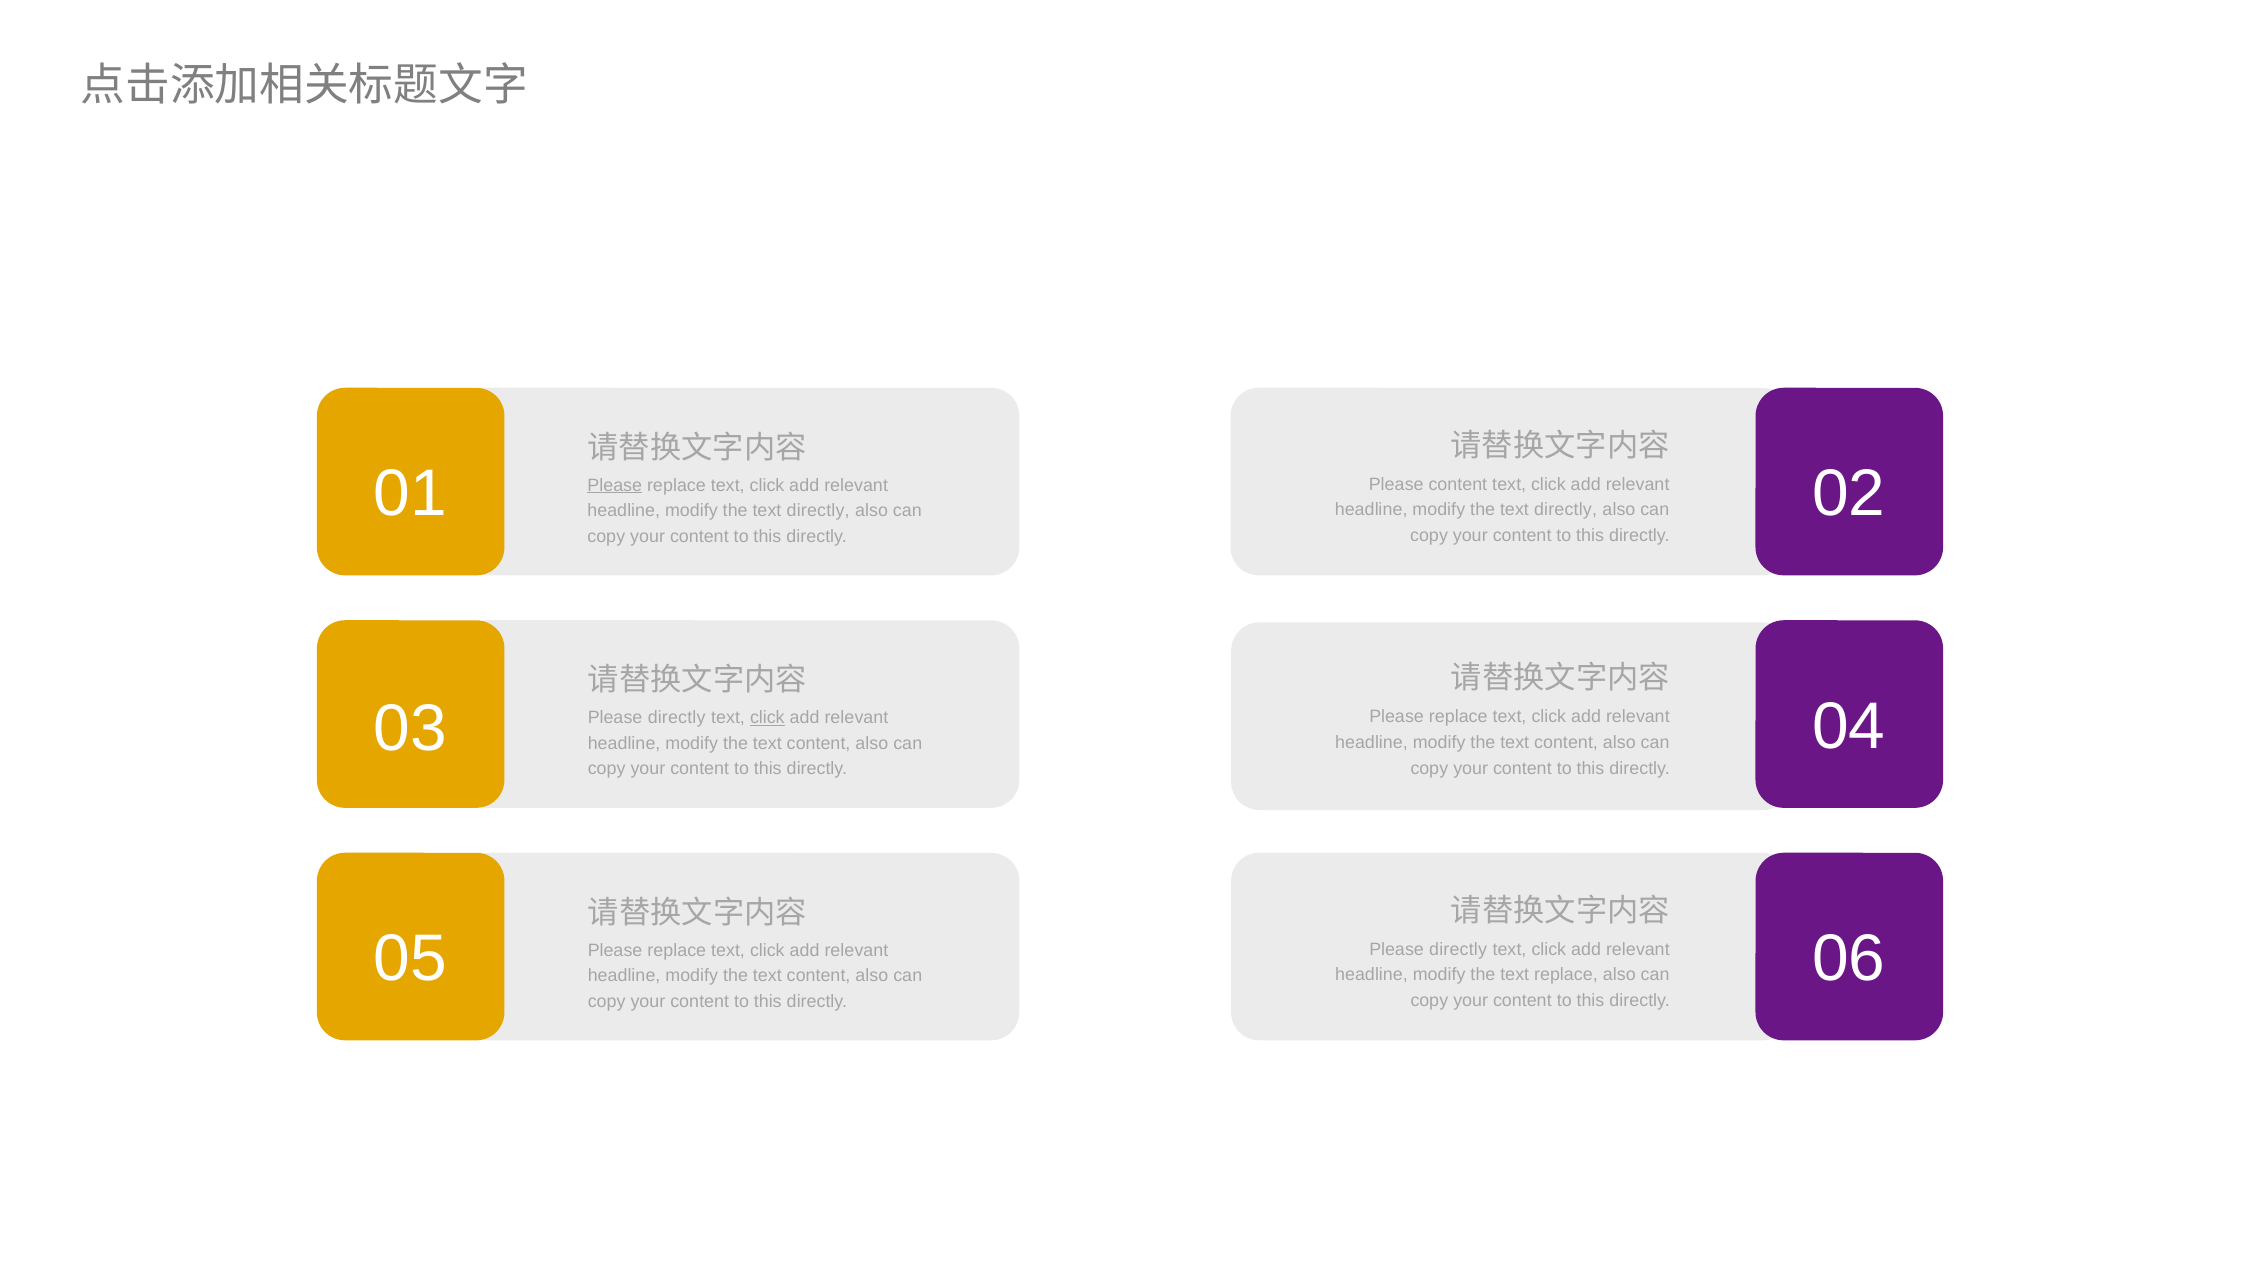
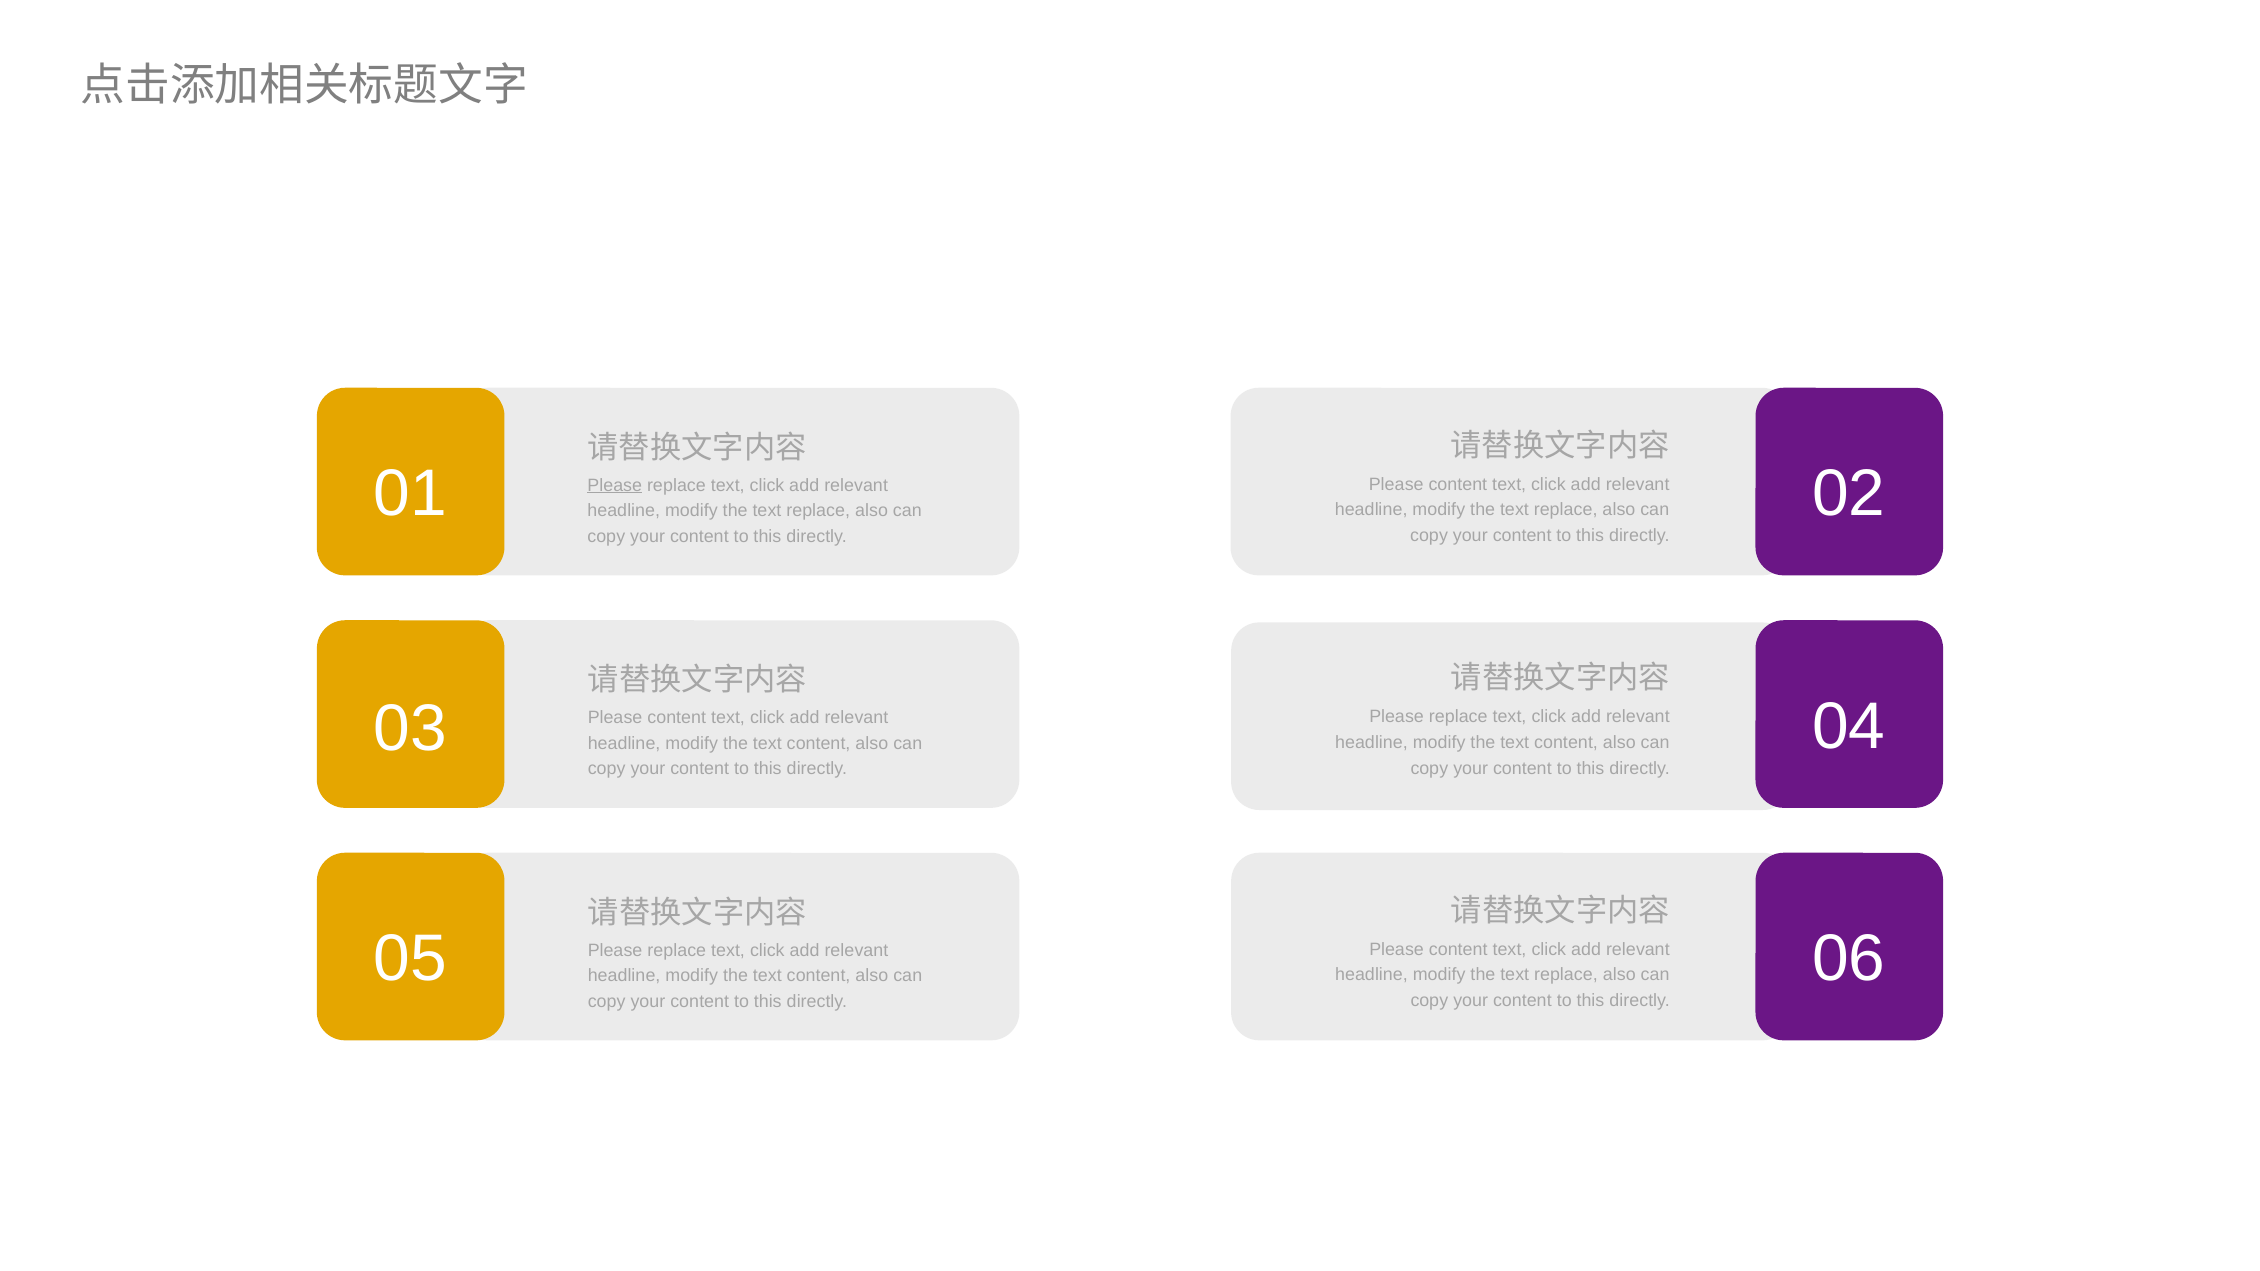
directly: directly -> replace (1566, 510)
directly: directly -> replace (818, 511)
directly: directly -> content (677, 718)
click underline: present -> none (767, 718)
directly: directly -> content (1458, 950)
